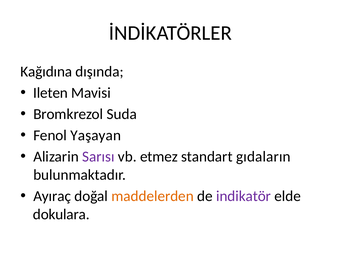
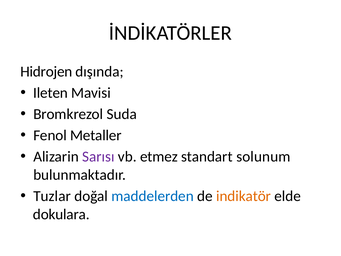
Kağıdına: Kağıdına -> Hidrojen (46, 72)
Yaşayan: Yaşayan -> Metaller (96, 135)
gıdaların: gıdaların -> solunum (263, 156)
Ayıraç: Ayıraç -> Tuzlar (52, 196)
maddelerden colour: orange -> blue (153, 196)
indikatör colour: purple -> orange (244, 196)
